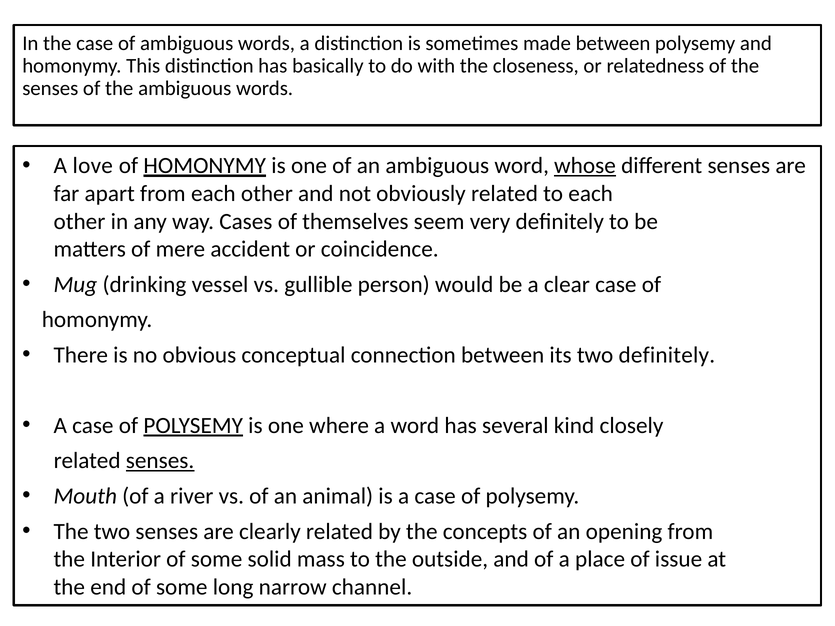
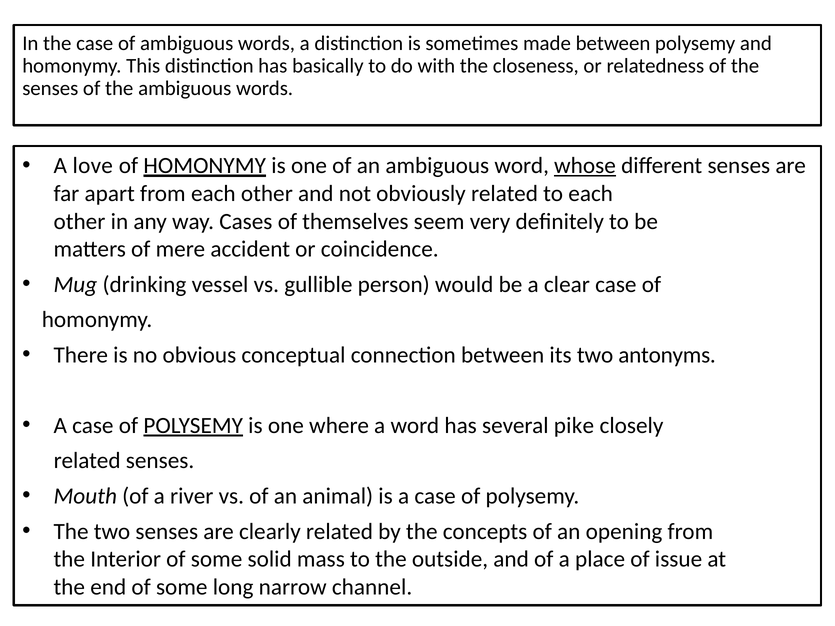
two definitely: definitely -> antonyms (667, 355)
kind: kind -> pike (574, 426)
senses underline: present -> none (160, 461)
